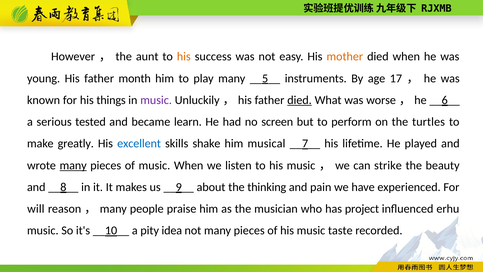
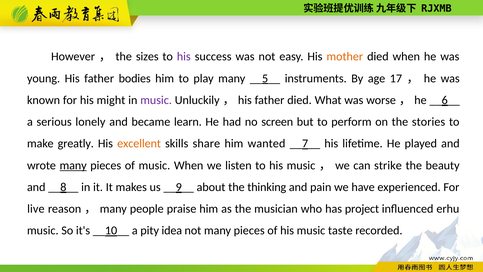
aunt: aunt -> sizes (147, 57)
his colour: orange -> purple (184, 57)
month: month -> bodies (135, 78)
things: things -> might (111, 100)
died underline: present -> none (300, 100)
tested: tested -> lonely (90, 122)
turtles: turtles -> stories (429, 122)
excellent colour: blue -> orange (139, 143)
shake: shake -> share (206, 143)
musical: musical -> wanted (266, 143)
will: will -> live (36, 209)
